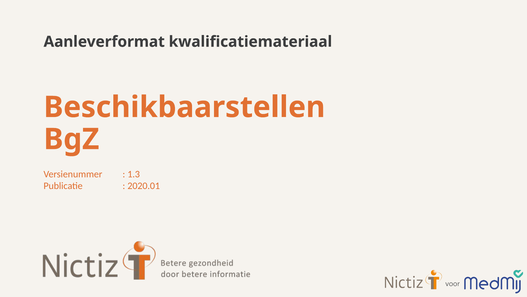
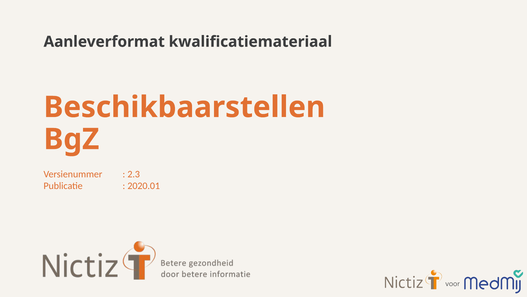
1.3: 1.3 -> 2.3 (134, 174)
